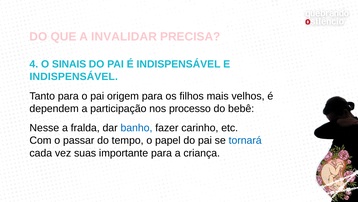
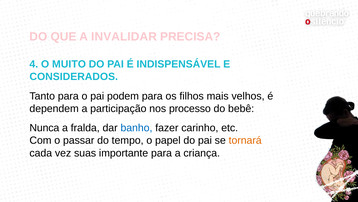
SINAIS: SINAIS -> MUITO (69, 64)
INDISPENSÁVEL: INDISPENSÁVEL -> CONSIDERADOS (74, 77)
origem: origem -> podem (123, 96)
Nesse: Nesse -> Nunca (44, 128)
tornará colour: blue -> orange (245, 140)
